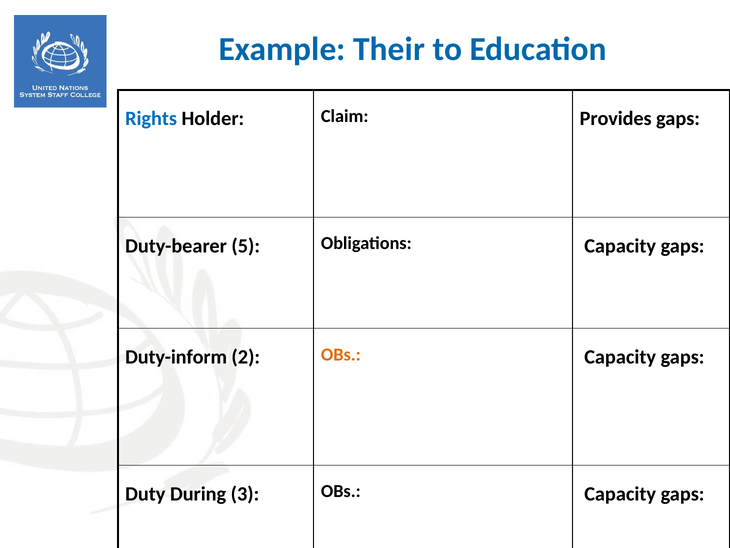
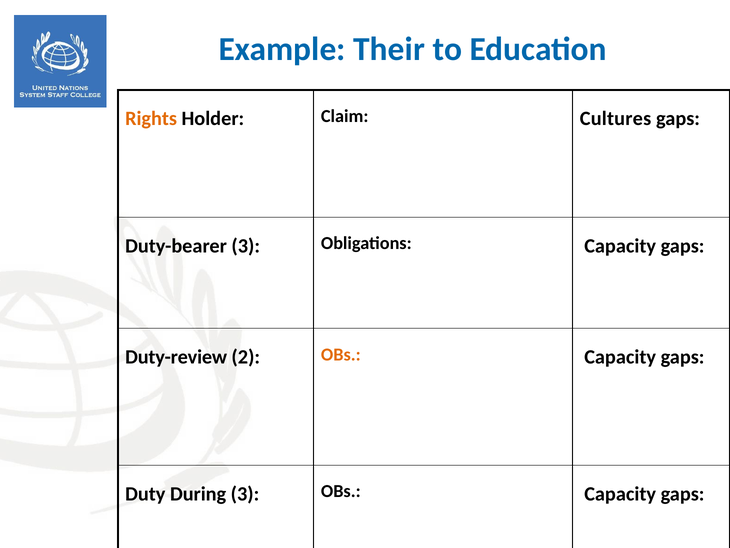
Rights colour: blue -> orange (151, 119)
Provides: Provides -> Cultures (616, 119)
Duty-bearer 5: 5 -> 3 (246, 246)
Duty-inform: Duty-inform -> Duty-review (176, 357)
